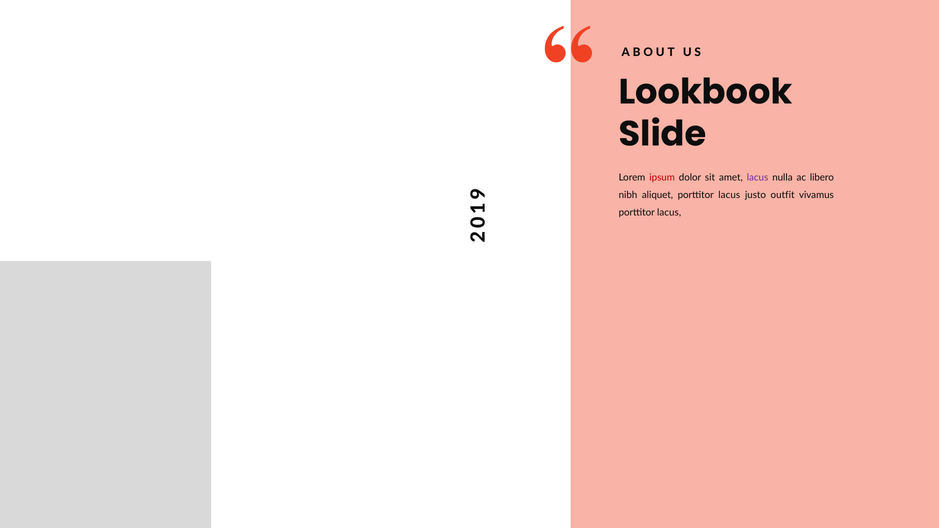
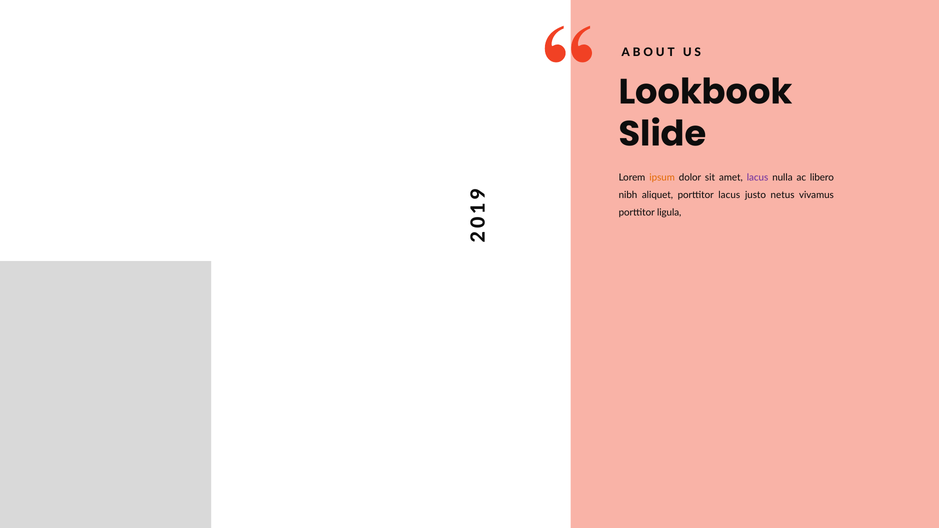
ipsum colour: red -> orange (662, 178)
outfit: outfit -> netus (783, 195)
lacus: lacus -> ligula (669, 213)
